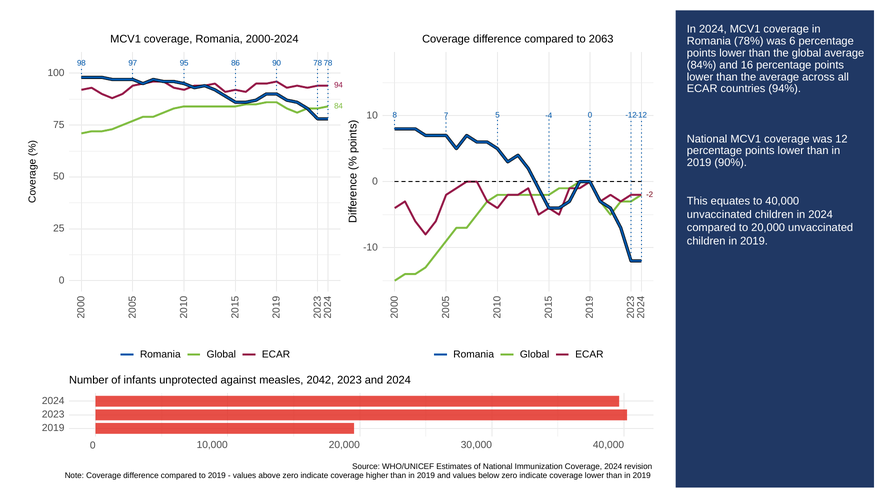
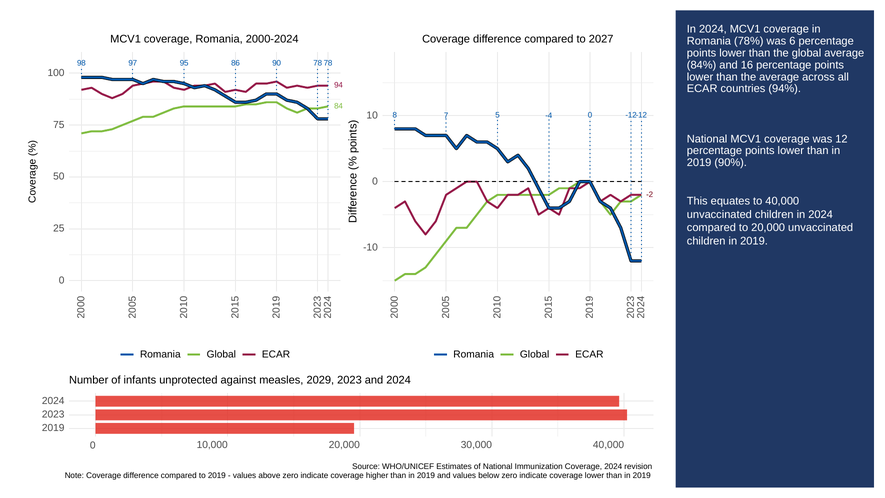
2063: 2063 -> 2027 (601, 39)
2042: 2042 -> 2029 (320, 380)
